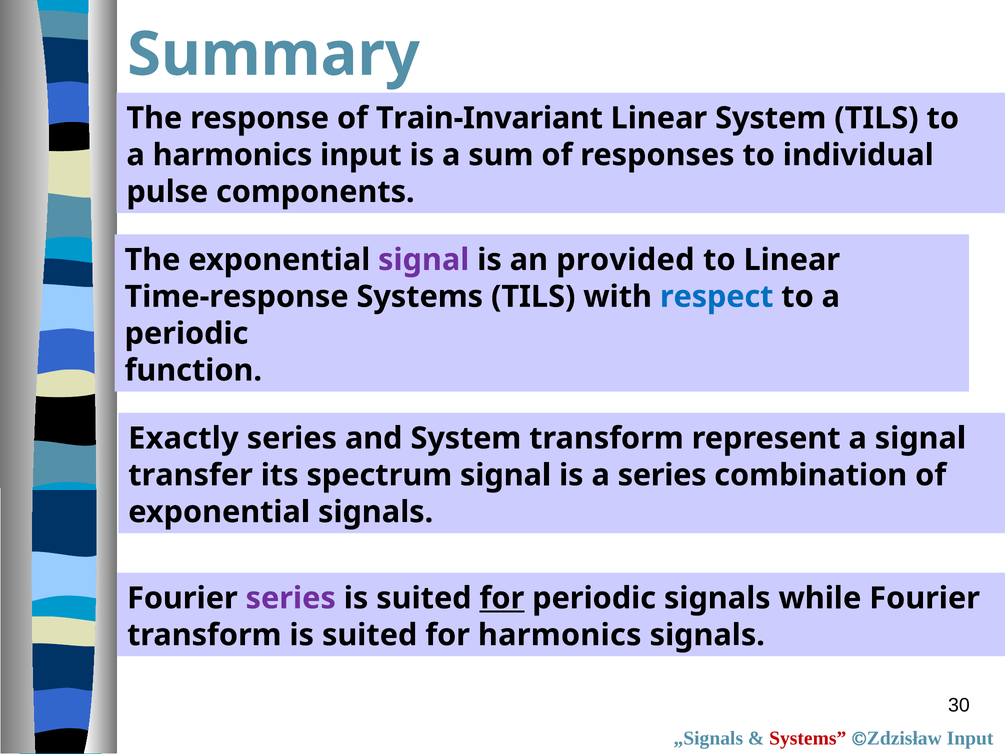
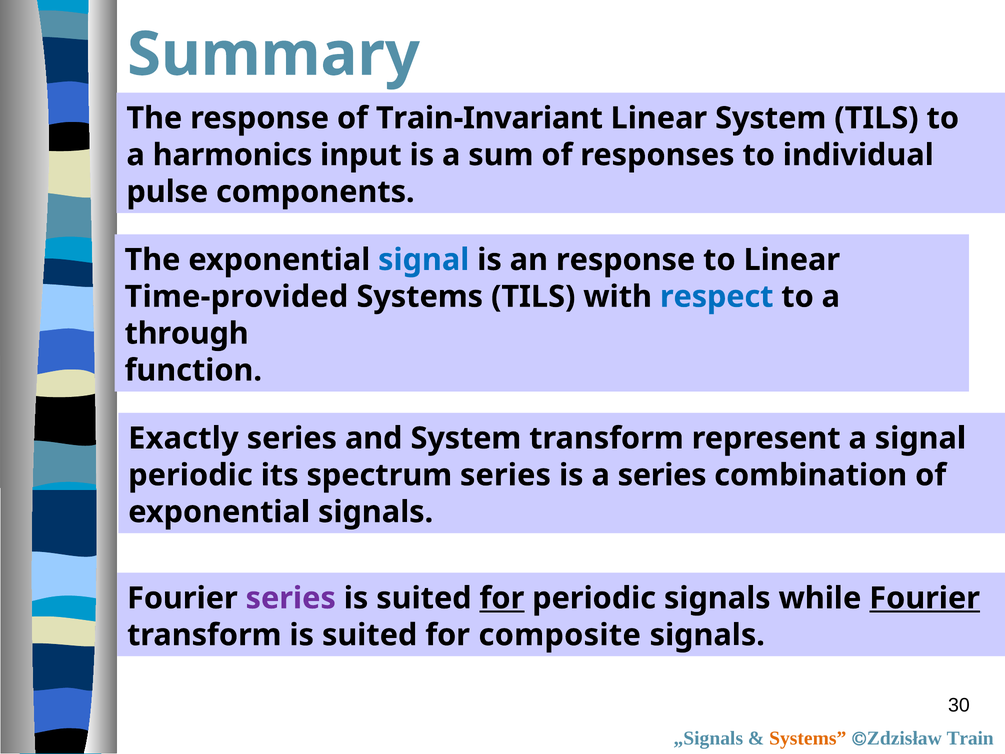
signal colour: purple -> blue (424, 260)
an provided: provided -> response (626, 260)
Time-response: Time-response -> Time-provided (236, 297)
periodic: periodic -> through (187, 333)
transfer: transfer -> periodic (191, 475)
spectrum signal: signal -> series (505, 475)
Fourier underline: none -> present (925, 598)
for harmonics: harmonics -> composite (560, 635)
Systems colour: red -> orange (808, 738)
Zdzisław Input: Input -> Train (970, 738)
